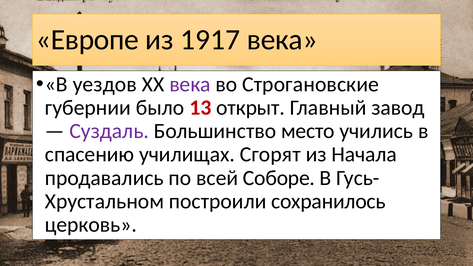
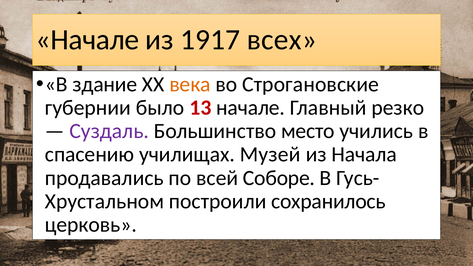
Европе: Европе -> Начале (87, 40)
1917 века: века -> всех (282, 40)
уездов: уездов -> здание (105, 84)
века colour: purple -> orange (190, 84)
13 открыт: открыт -> начале (251, 108)
завод: завод -> резко (398, 108)
Сгорят: Сгорят -> Музей (270, 155)
